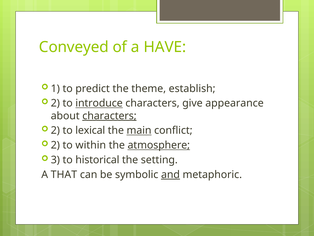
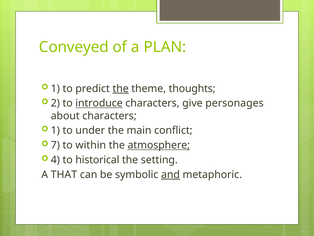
HAVE: HAVE -> PLAN (165, 47)
the underline: none -> present (121, 88)
establish: establish -> thoughts (192, 88)
appearance: appearance -> personages (235, 103)
characters underline: present -> none (109, 116)
2: 2 -> 1 (55, 130)
lexical: lexical -> under (90, 130)
main underline: present -> none (139, 130)
2: 2 -> 7 (55, 145)
3: 3 -> 4 (55, 160)
